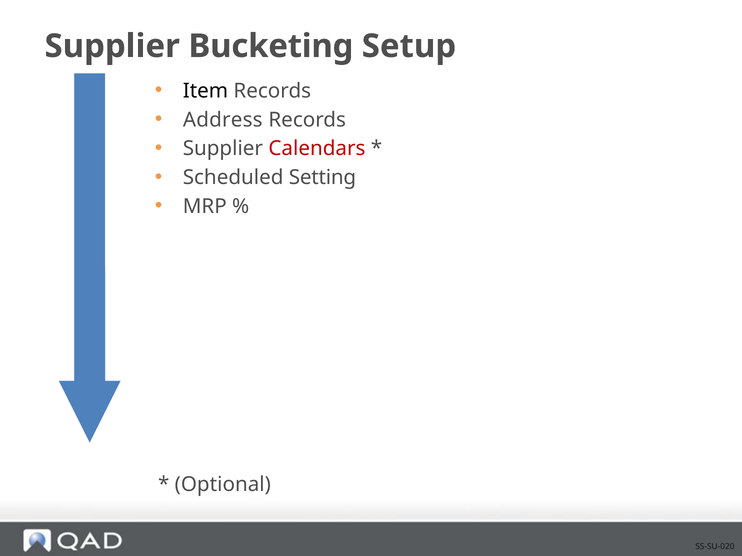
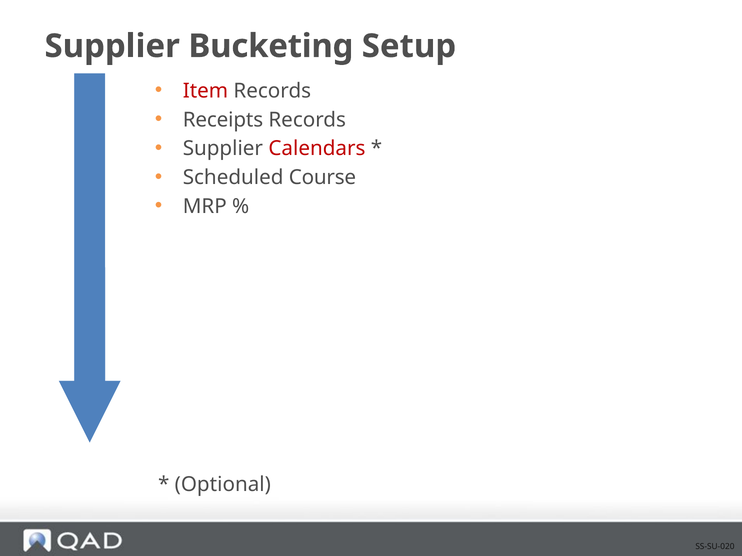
Item colour: black -> red (205, 91)
Address: Address -> Receipts (223, 120)
Setting: Setting -> Course (322, 178)
